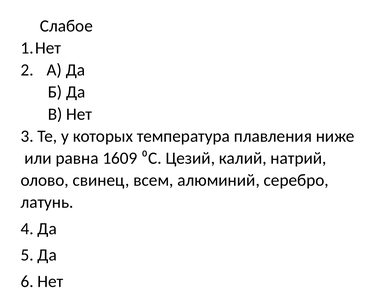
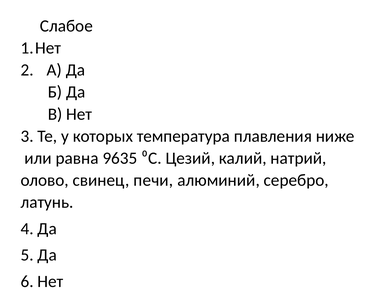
1609: 1609 -> 9635 (120, 158)
всем: всем -> печи (153, 180)
